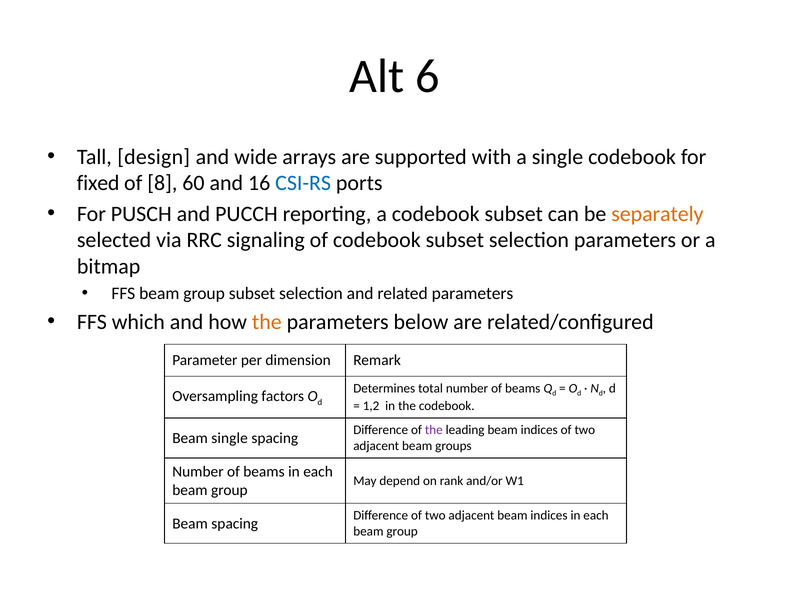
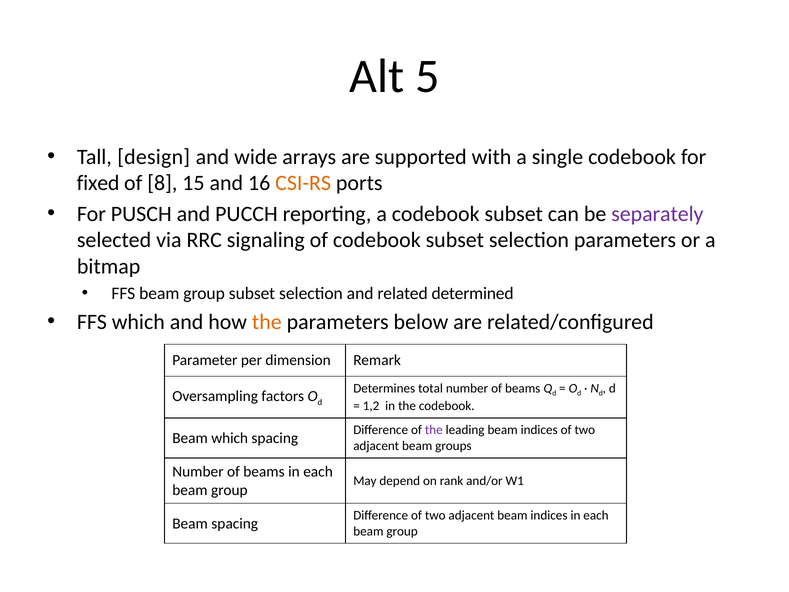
6: 6 -> 5 (427, 76)
60: 60 -> 15 (193, 183)
CSI-RS colour: blue -> orange (303, 183)
separately colour: orange -> purple (657, 214)
related parameters: parameters -> determined (473, 293)
Beam single: single -> which (230, 438)
